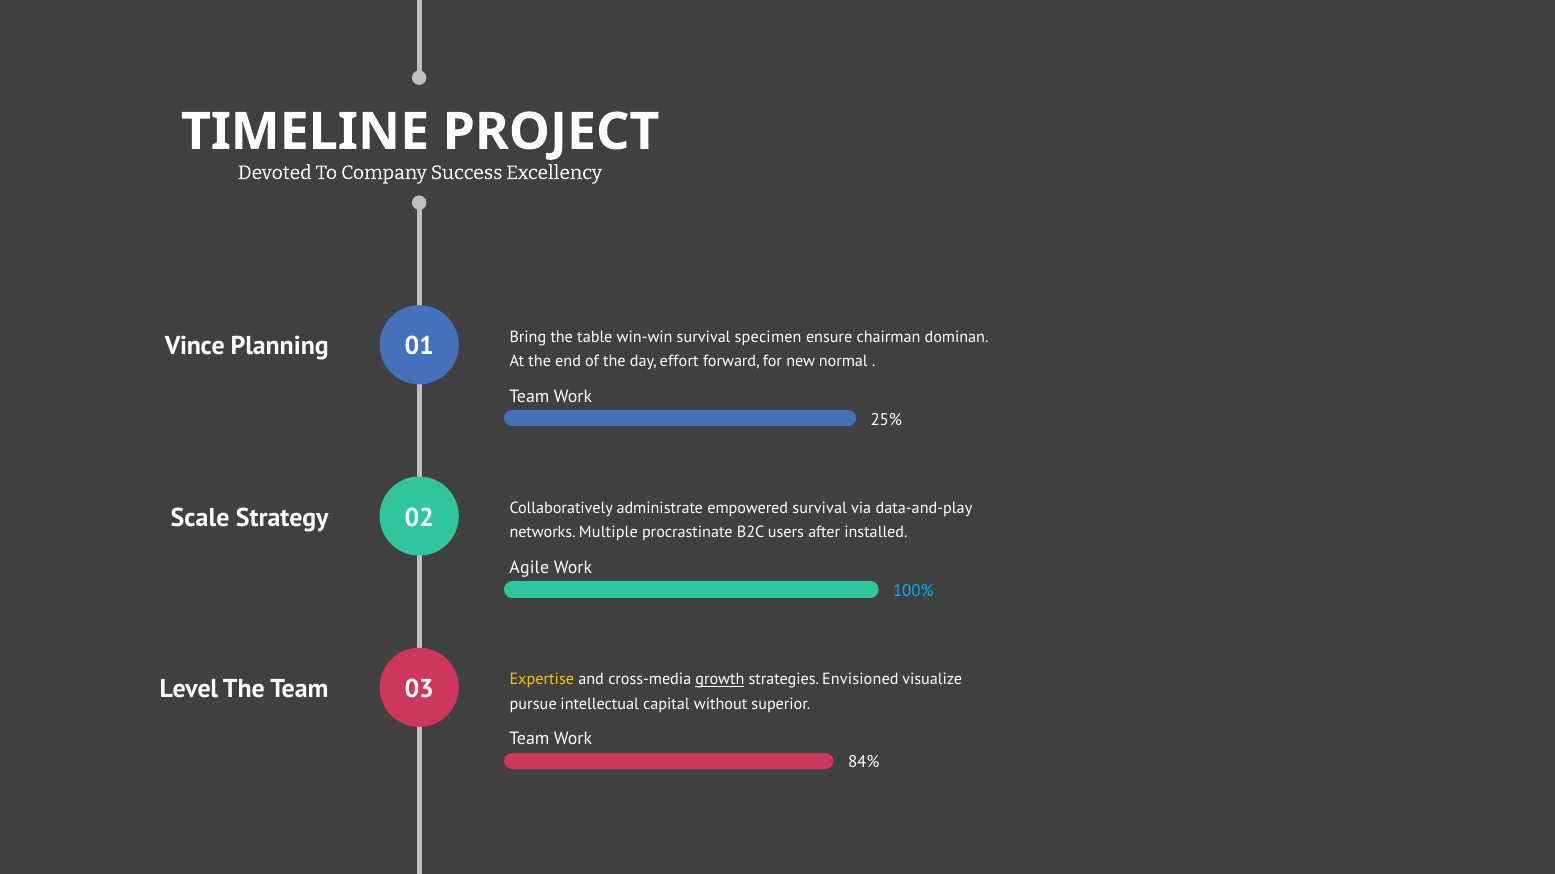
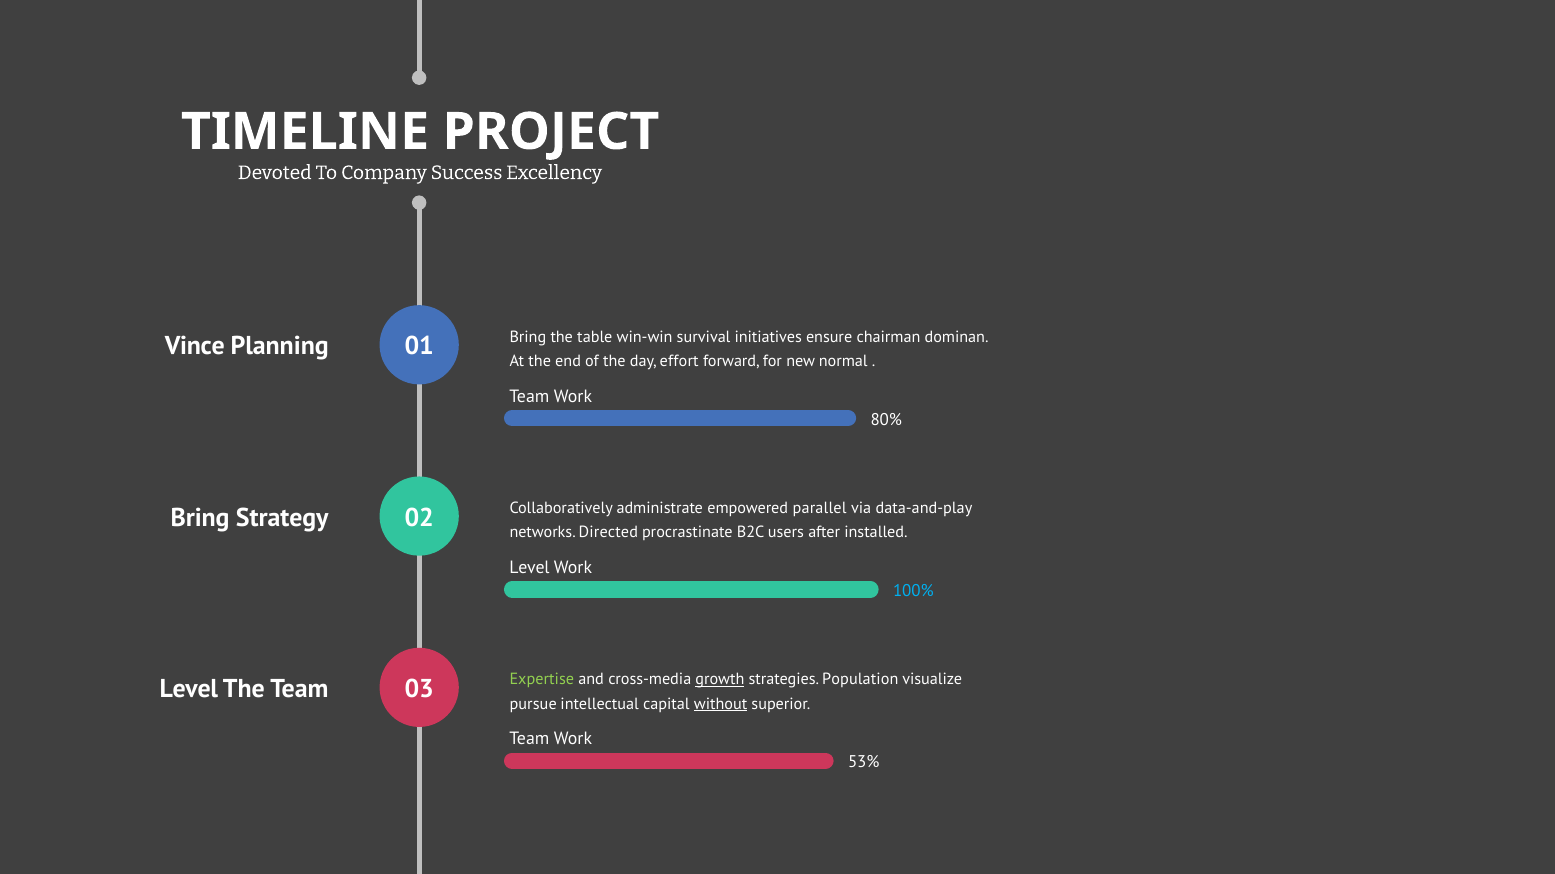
specimen: specimen -> initiatives (768, 337)
25%: 25% -> 80% (886, 420)
Scale: Scale -> Bring (200, 518)
empowered survival: survival -> parallel (820, 509)
Multiple: Multiple -> Directed (608, 533)
Agile: Agile -> Level (529, 568)
Expertise colour: yellow -> light green (542, 680)
Envisioned: Envisioned -> Population (860, 680)
without underline: none -> present (721, 704)
84%: 84% -> 53% (864, 763)
